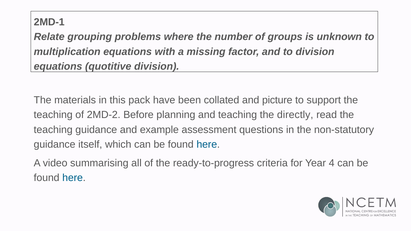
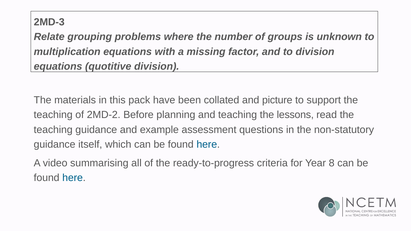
2MD-1: 2MD-1 -> 2MD-3 (49, 22)
directly: directly -> lessons (295, 115)
4: 4 -> 8 (332, 163)
